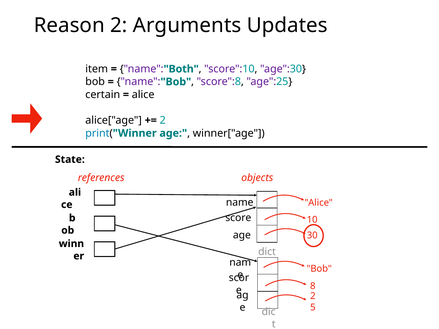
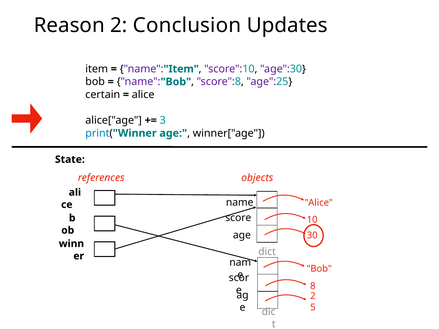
Arguments: Arguments -> Conclusion (187, 25)
name Both: Both -> Item (181, 69)
2: 2 -> 3 (163, 120)
